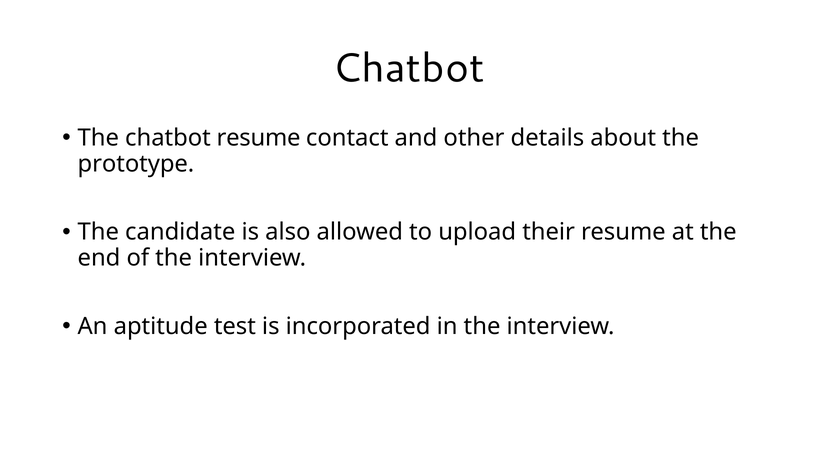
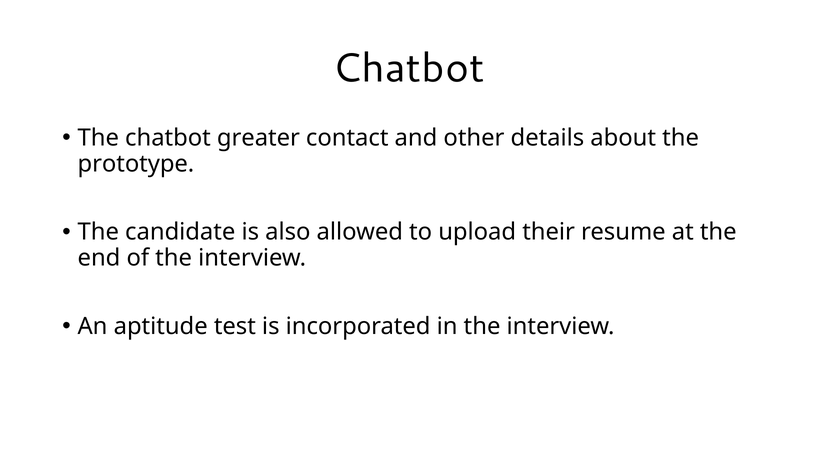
chatbot resume: resume -> greater (258, 138)
